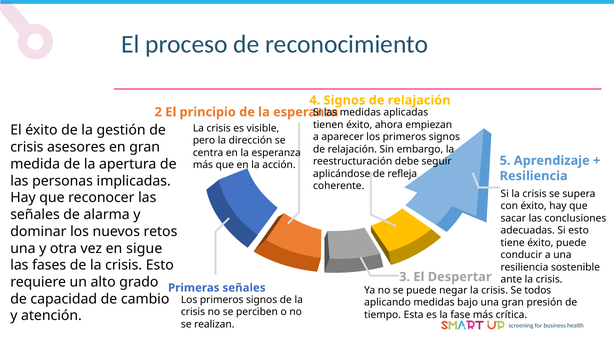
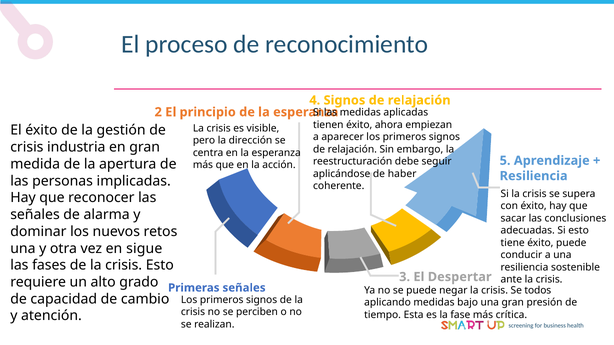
asesores: asesores -> industria (76, 147)
refleja: refleja -> haber (402, 174)
